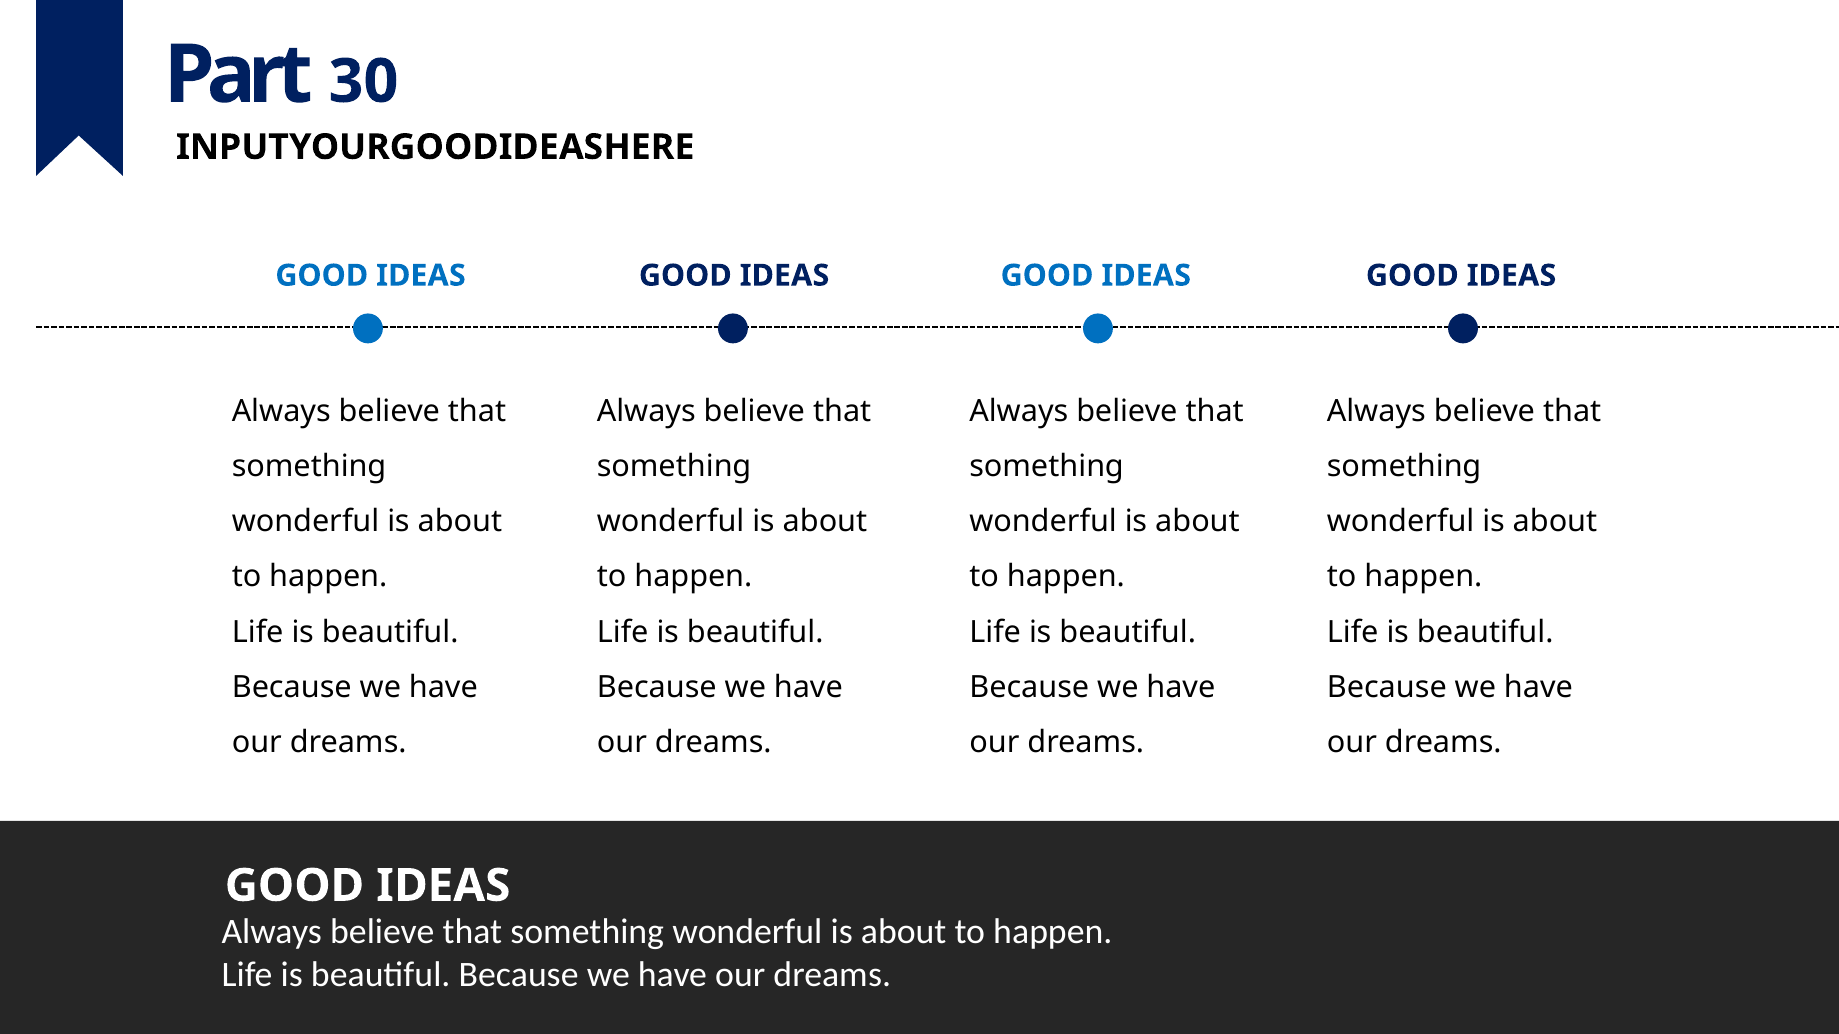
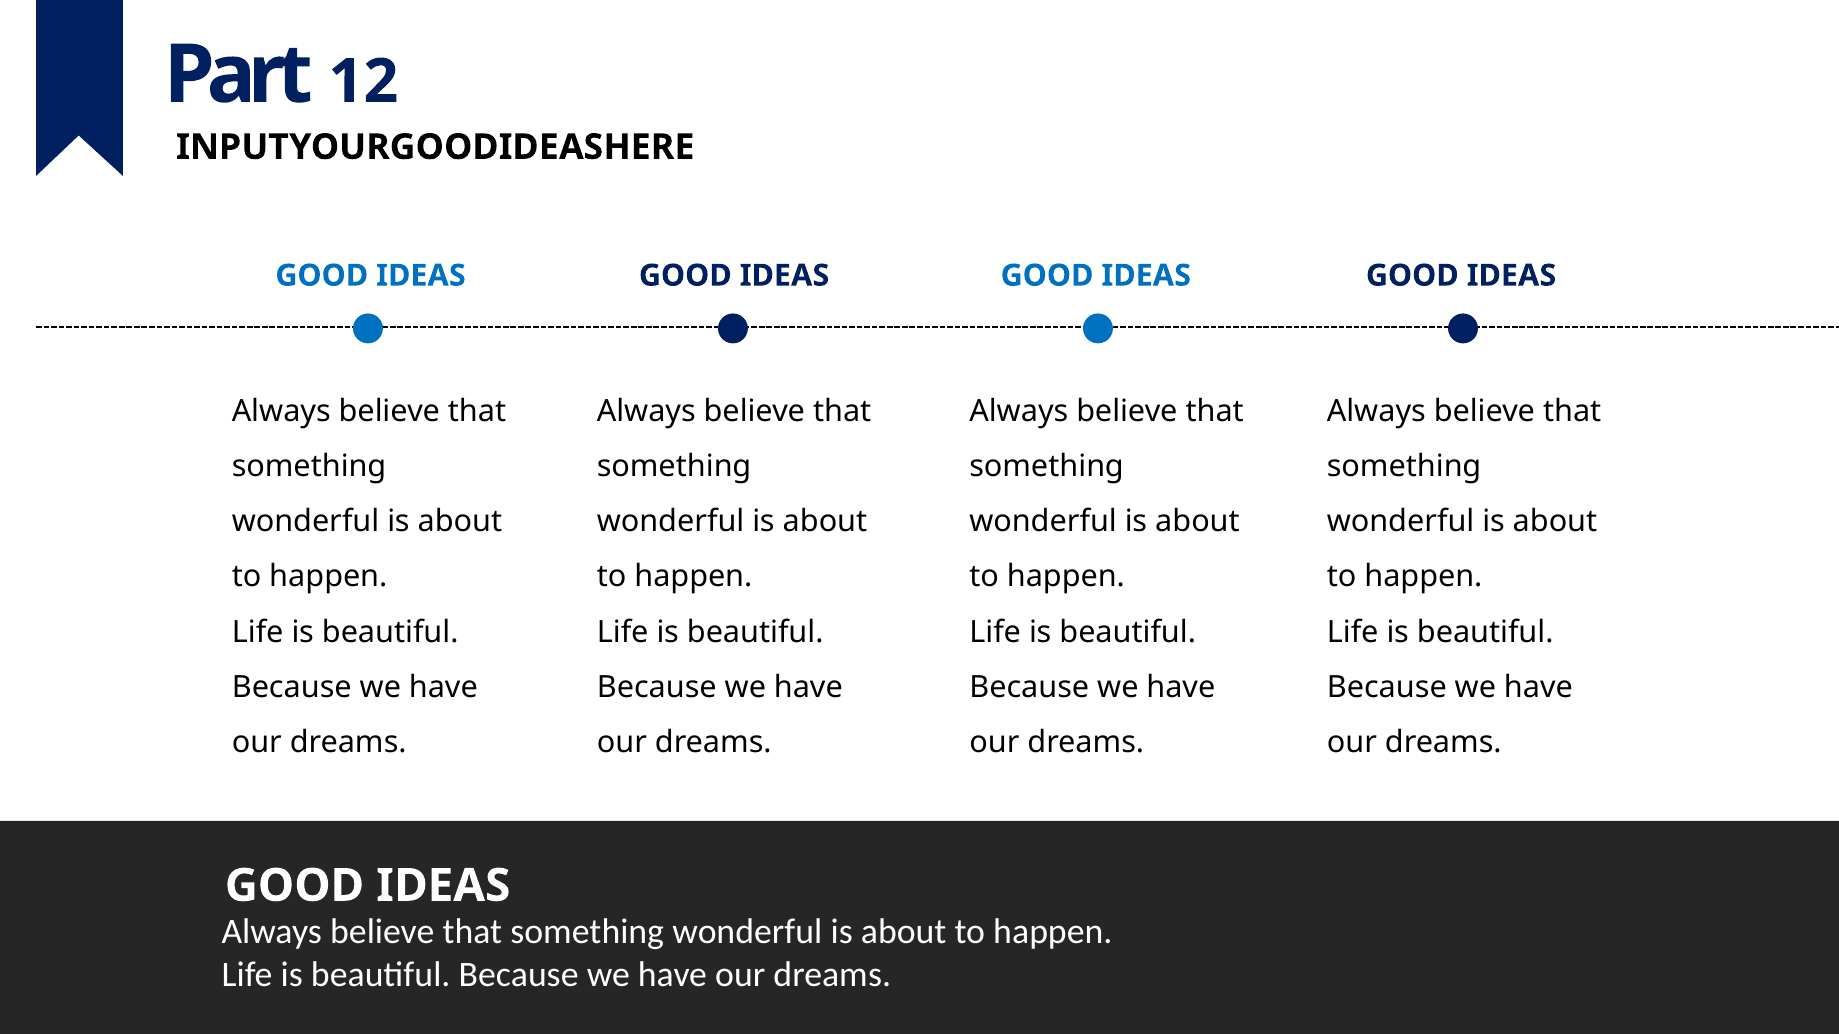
30: 30 -> 12 (363, 82)
